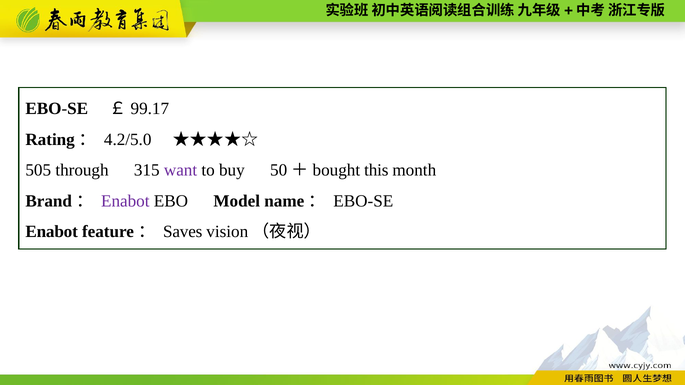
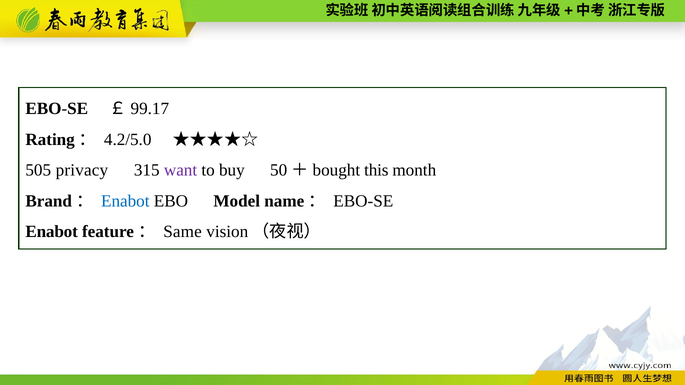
through: through -> privacy (82, 170)
Enabot colour: purple -> blue (125, 201)
Saves: Saves -> Same (183, 232)
